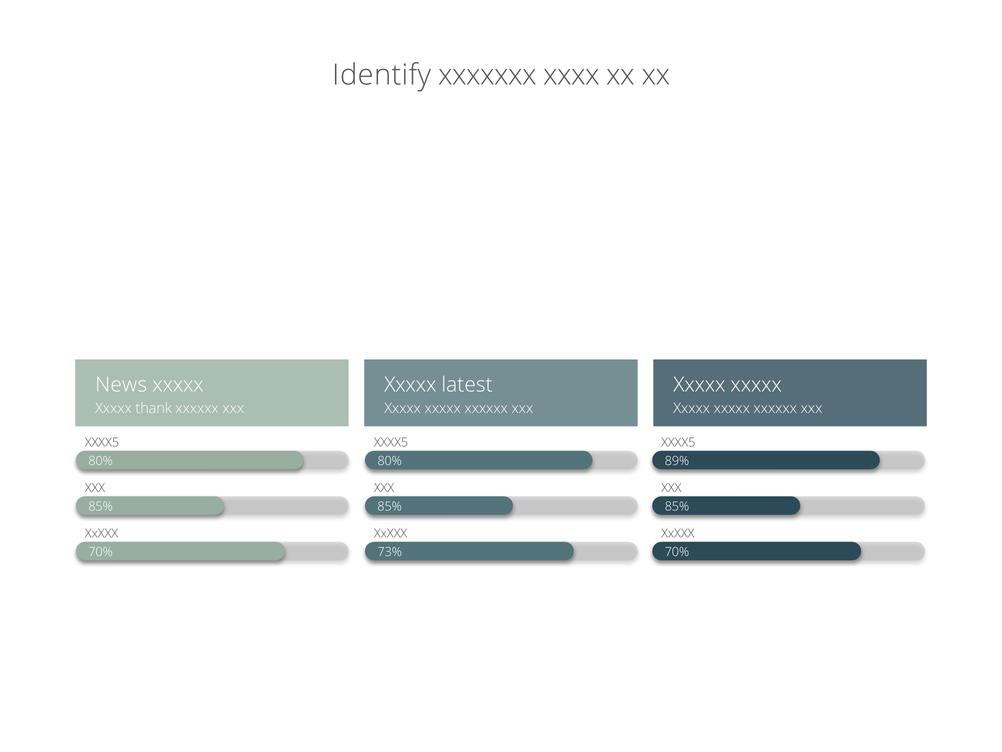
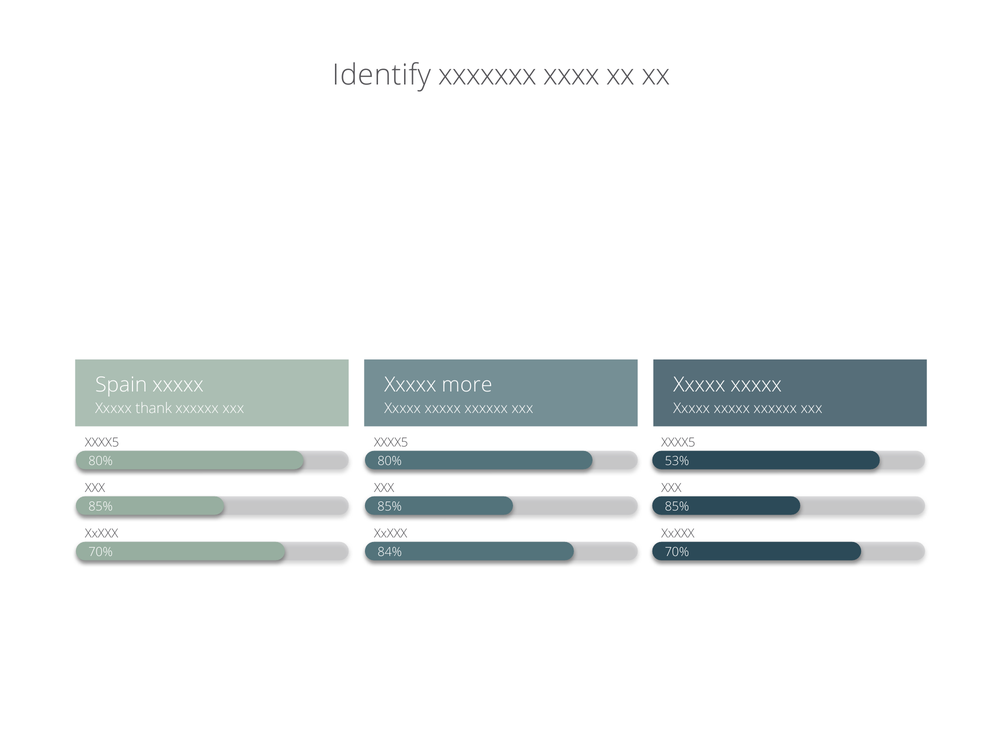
News: News -> Spain (121, 384)
latest: latest -> more (467, 384)
89%: 89% -> 53% (677, 461)
73%: 73% -> 84% (390, 552)
